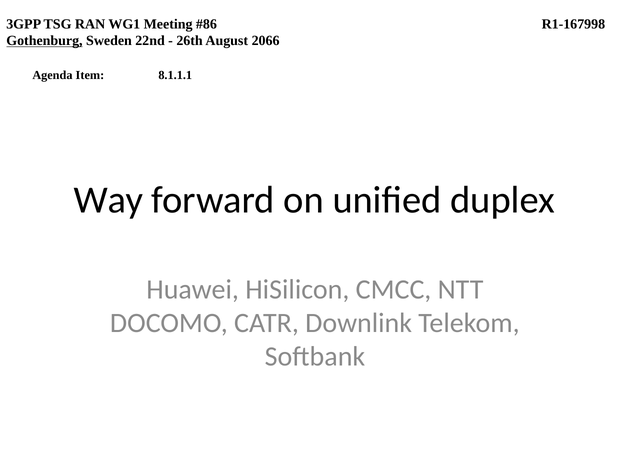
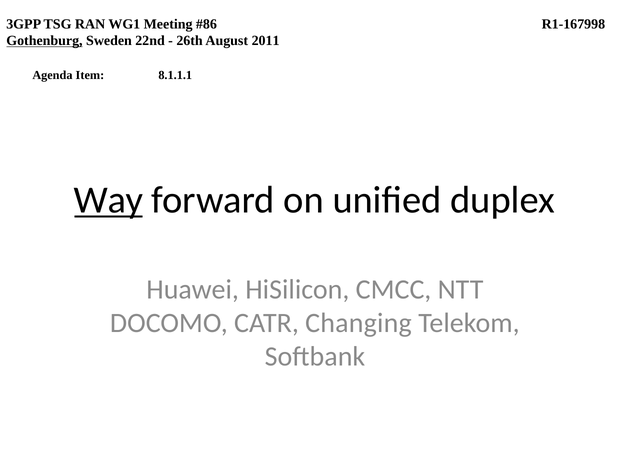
2066: 2066 -> 2011 (266, 41)
Way underline: none -> present (109, 200)
Downlink: Downlink -> Changing (358, 323)
